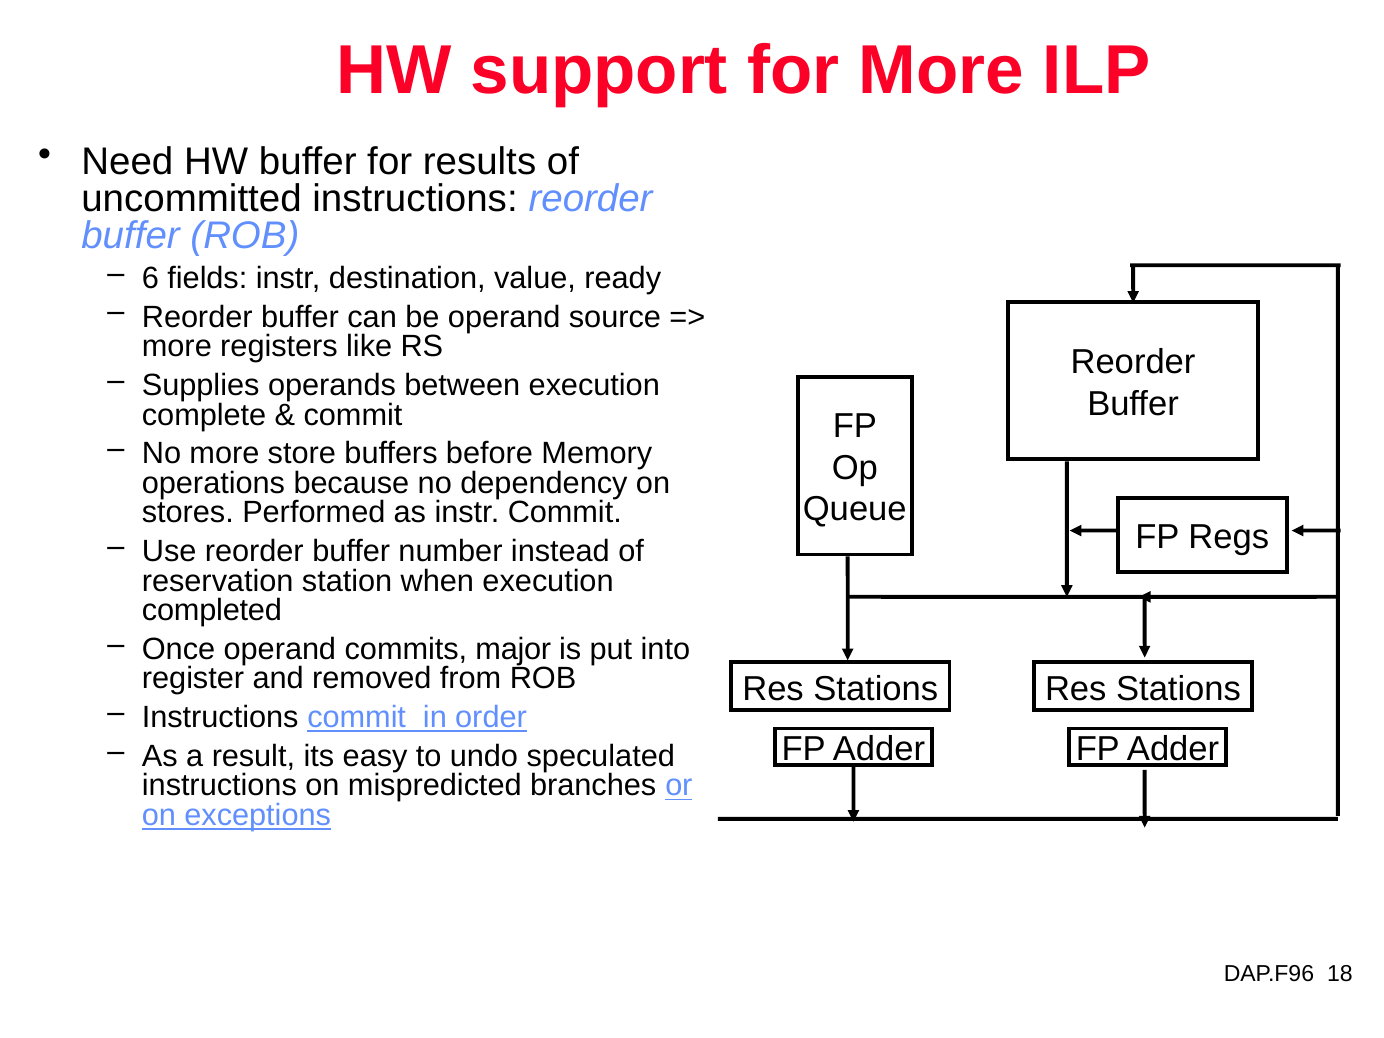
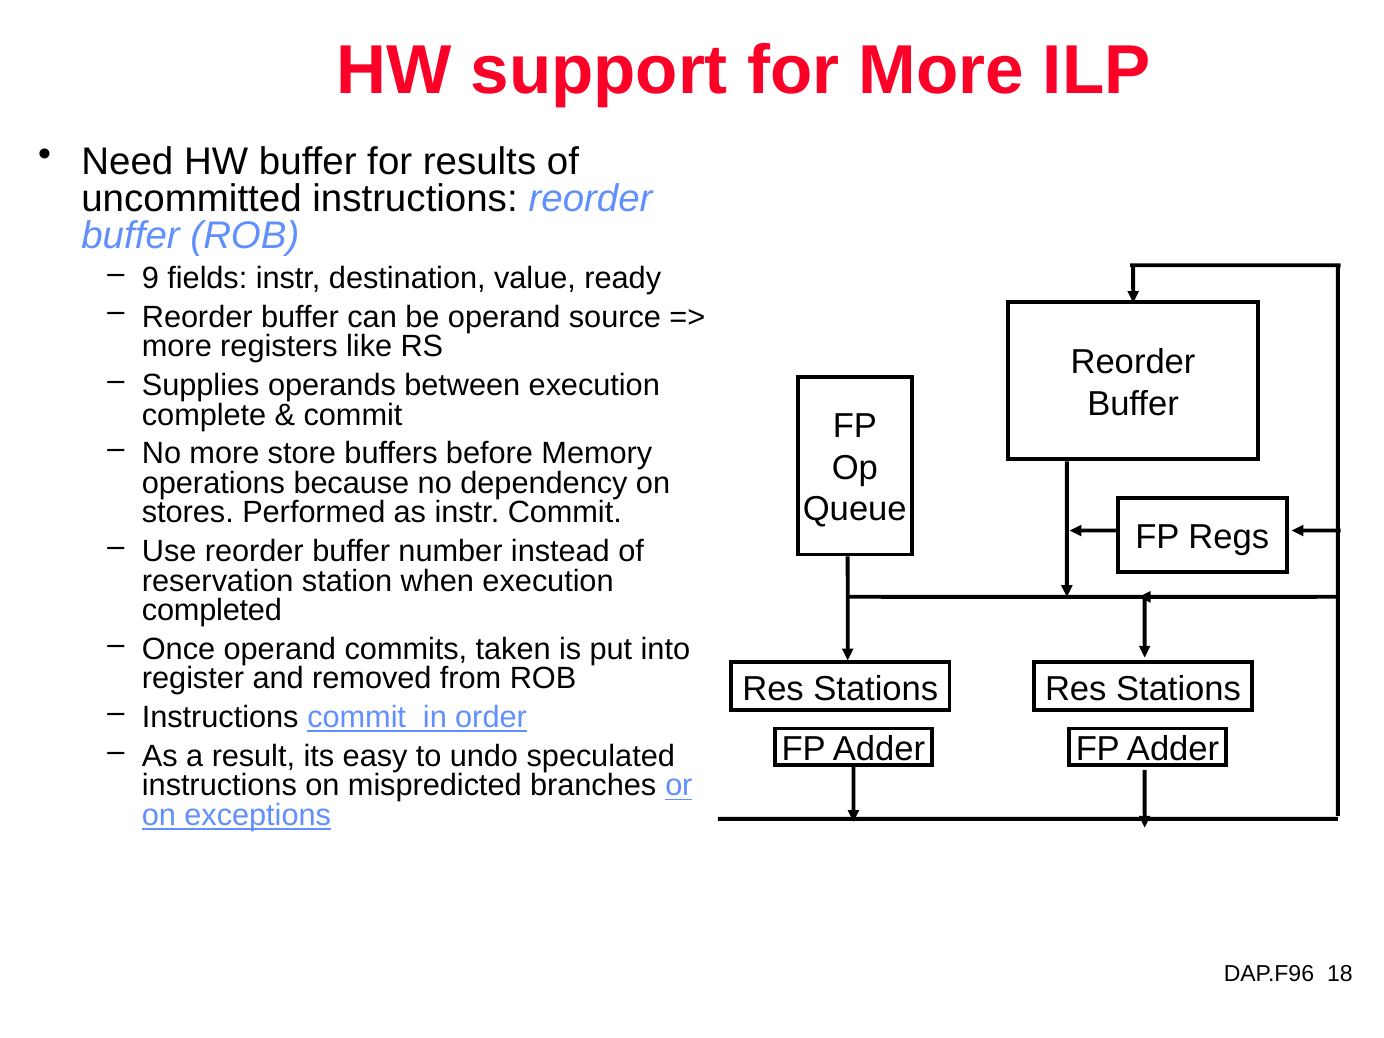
6: 6 -> 9 (151, 278)
major: major -> taken (513, 649)
